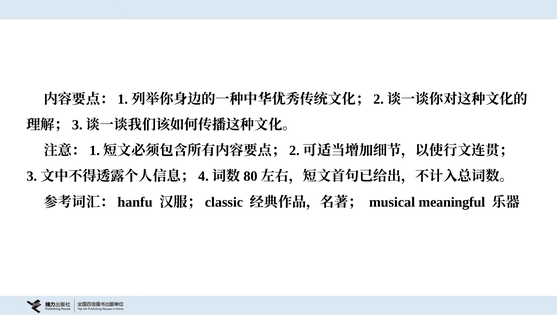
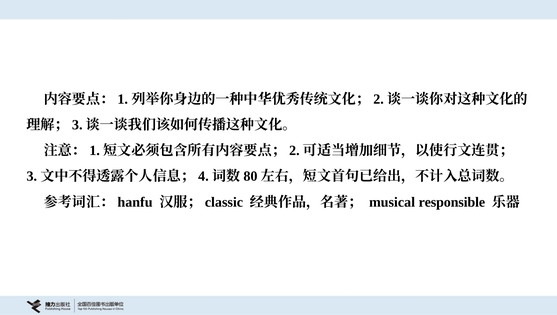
meaningful: meaningful -> responsible (452, 202)
